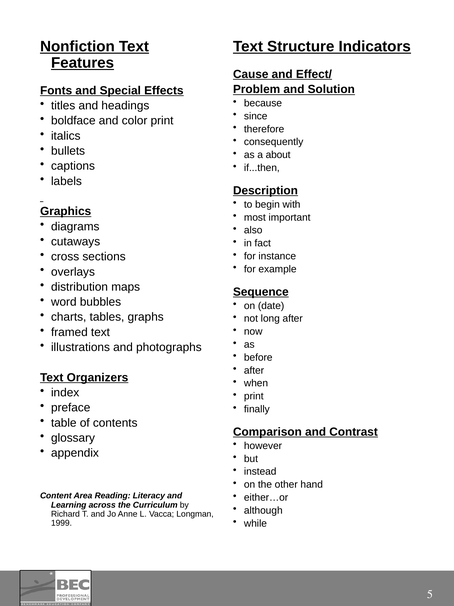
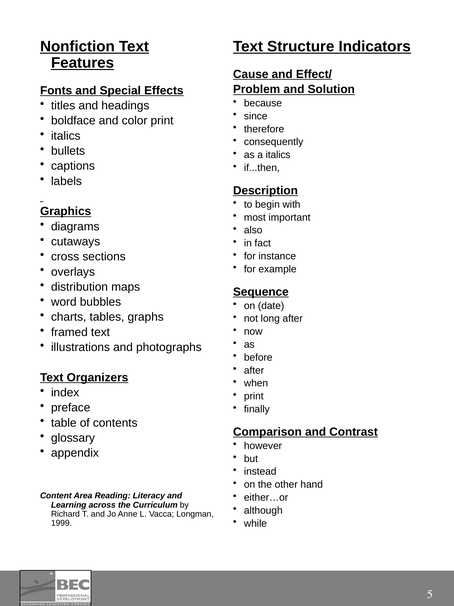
a about: about -> italics (278, 155)
